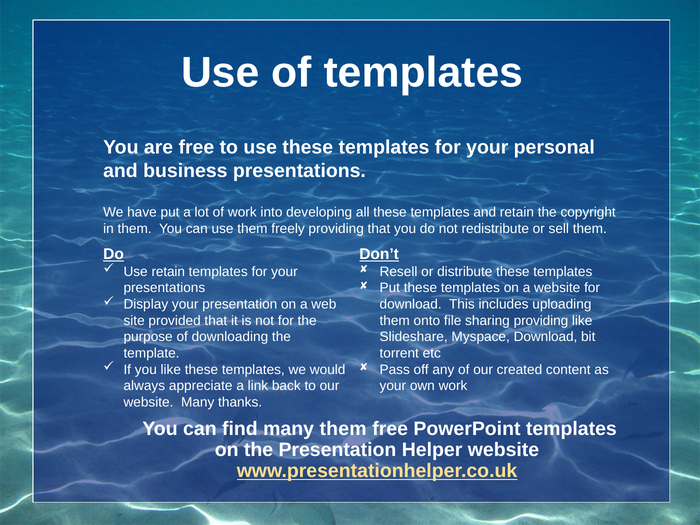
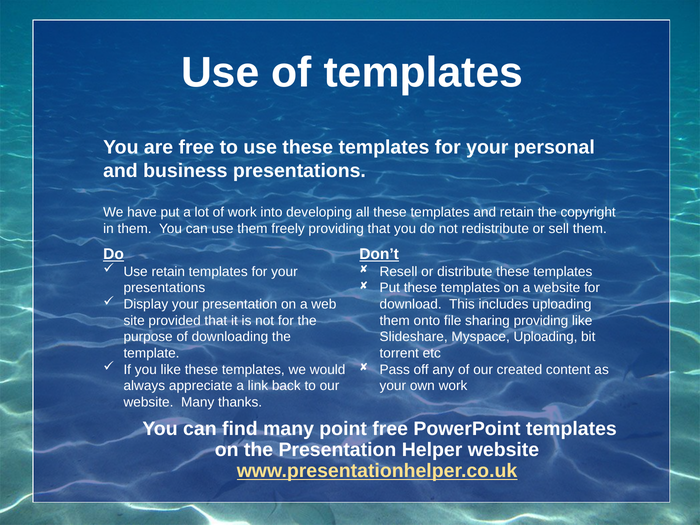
Myspace Download: Download -> Uploading (546, 337)
many them: them -> point (343, 429)
